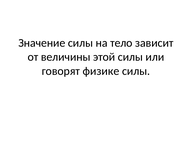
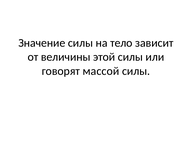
физике: физике -> массой (101, 71)
